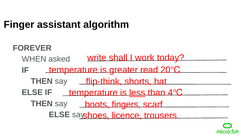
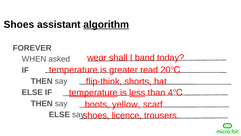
Finger: Finger -> Shoes (19, 25)
algorithm underline: none -> present (106, 25)
write: write -> wear (97, 58)
work: work -> band (145, 58)
temperature underline: none -> present (93, 92)
fingers: fingers -> yellow (126, 104)
